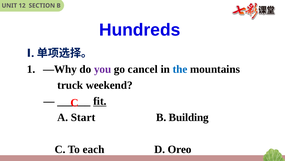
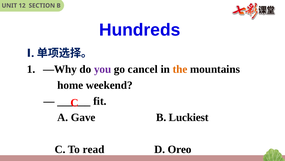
the colour: blue -> orange (180, 69)
truck: truck -> home (70, 85)
fit underline: present -> none (100, 101)
Start: Start -> Gave (83, 117)
Building: Building -> Luckiest (189, 117)
each: each -> read (94, 149)
